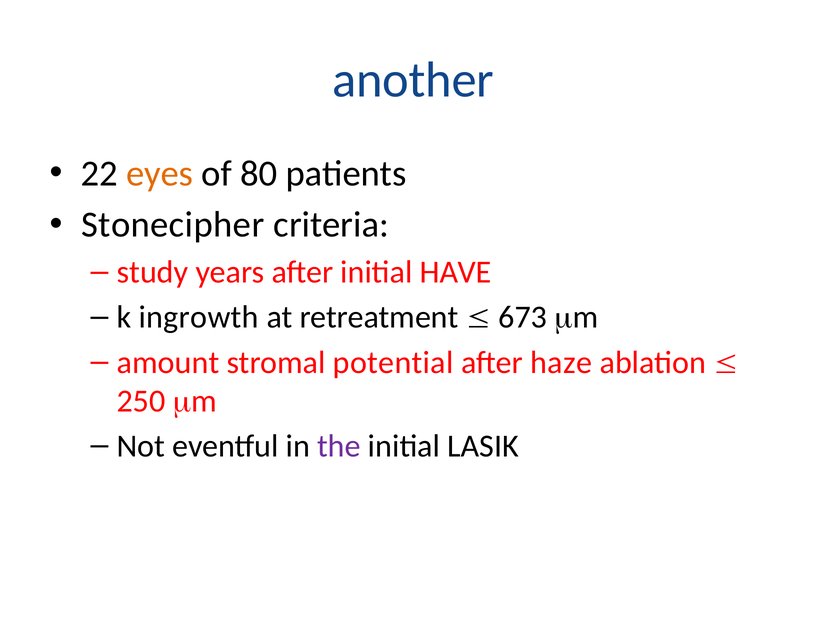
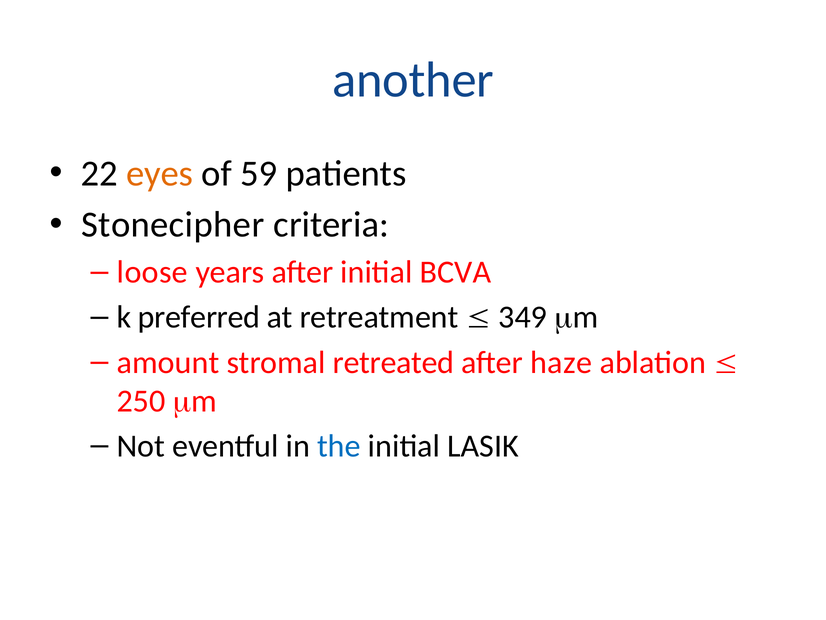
80: 80 -> 59 (259, 173)
study: study -> loose (152, 272)
HAVE: HAVE -> BCVA (456, 272)
ingrowth: ingrowth -> preferred (199, 317)
673: 673 -> 349 (523, 317)
potential: potential -> retreated (394, 362)
the colour: purple -> blue (339, 446)
